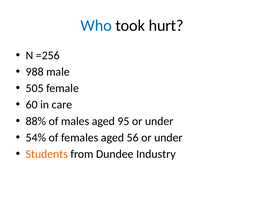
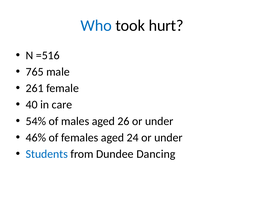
=256: =256 -> =516 (48, 55)
988: 988 -> 765 (35, 72)
505: 505 -> 261 (35, 88)
60: 60 -> 40 (32, 105)
88%: 88% -> 54% (36, 121)
95: 95 -> 26 (124, 121)
54%: 54% -> 46% (36, 138)
56: 56 -> 24 (133, 138)
Students colour: orange -> blue (47, 154)
Industry: Industry -> Dancing (156, 154)
